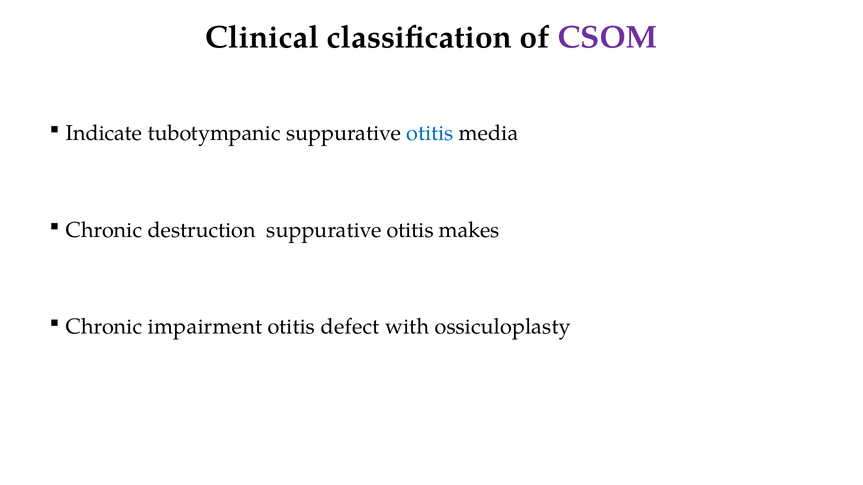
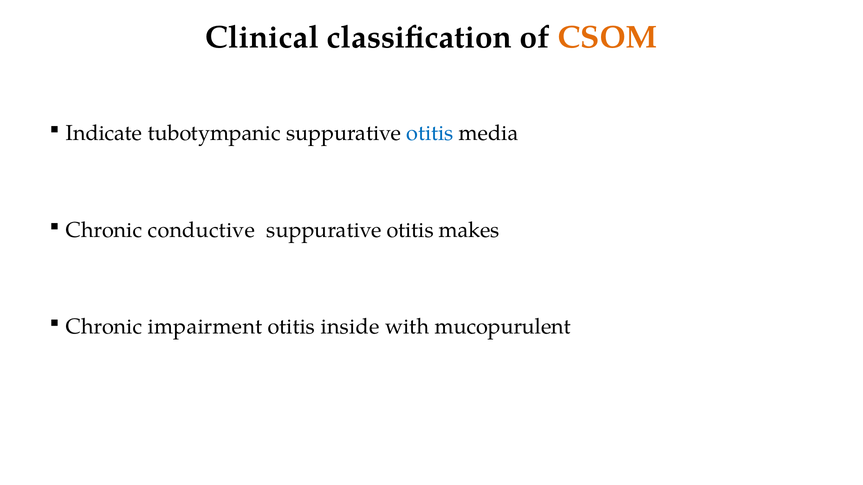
CSOM colour: purple -> orange (607, 37)
destruction: destruction -> conductive (202, 230)
defect: defect -> inside (350, 327)
ossiculoplasty: ossiculoplasty -> mucopurulent (503, 327)
